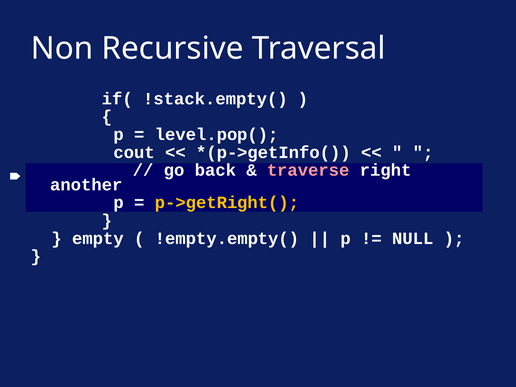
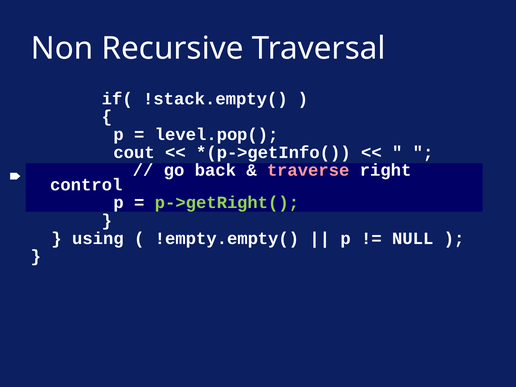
another: another -> control (86, 185)
p->getRight( colour: yellow -> light green (227, 203)
empty: empty -> using (98, 238)
